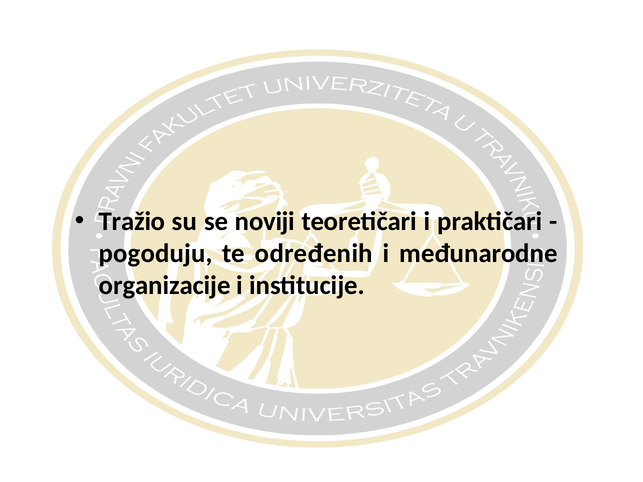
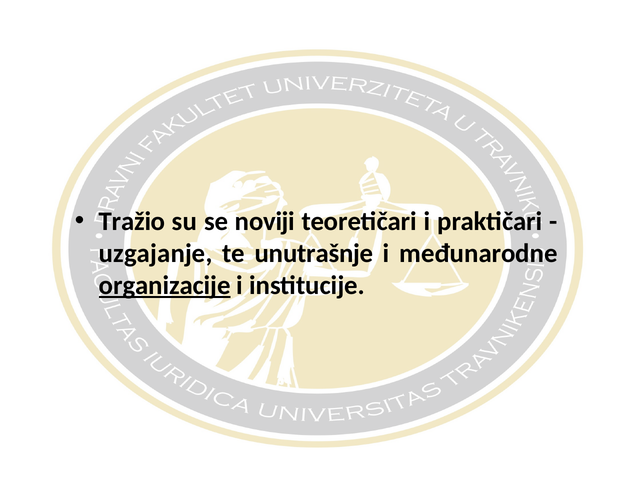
pogoduju: pogoduju -> uzgajanje (156, 254)
određenih: određenih -> unutrašnje (314, 254)
organizacije underline: none -> present (165, 286)
